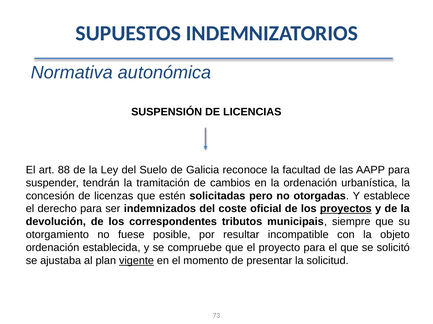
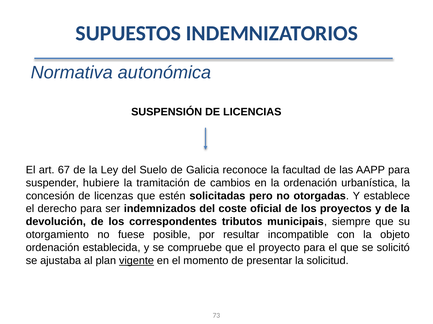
88: 88 -> 67 (64, 170)
tendrán: tendrán -> hubiere (101, 183)
proyectos underline: present -> none (346, 209)
